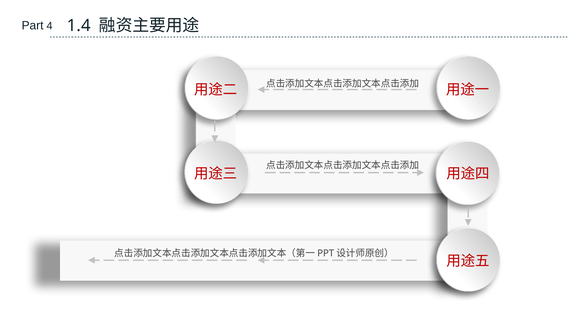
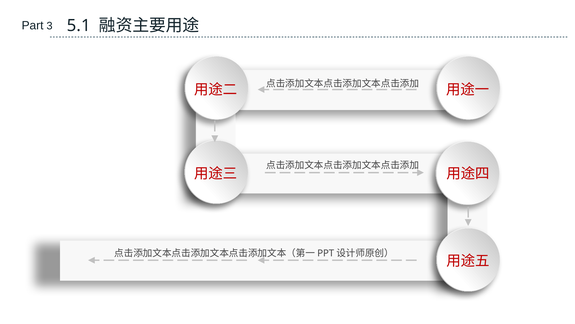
4: 4 -> 3 (50, 26)
1.4: 1.4 -> 5.1 (79, 26)
